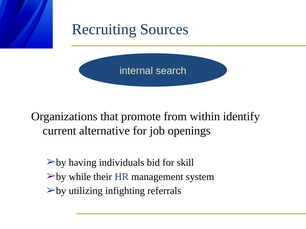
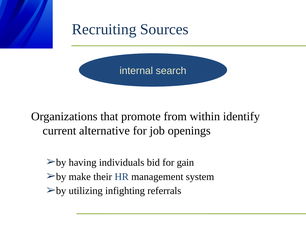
skill: skill -> gain (185, 163)
while: while -> make (80, 177)
